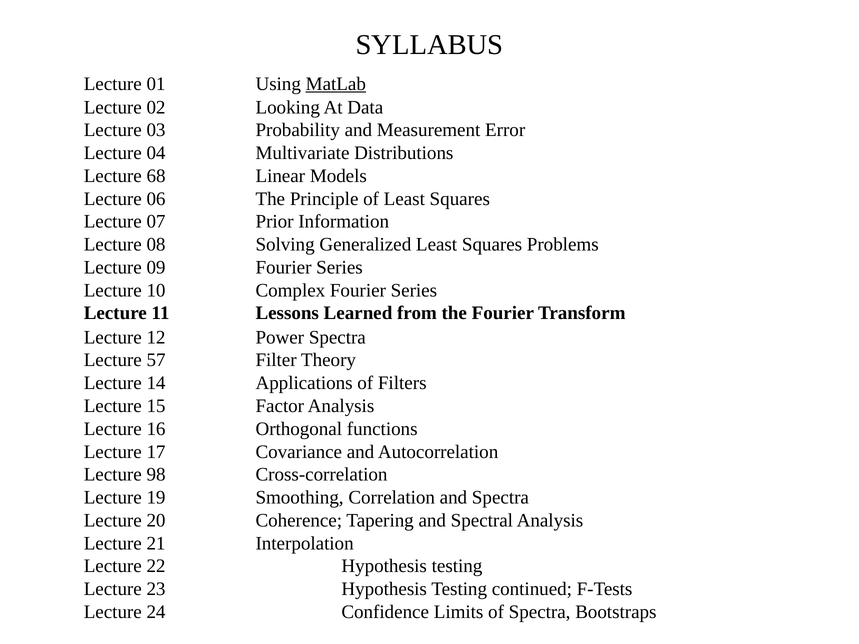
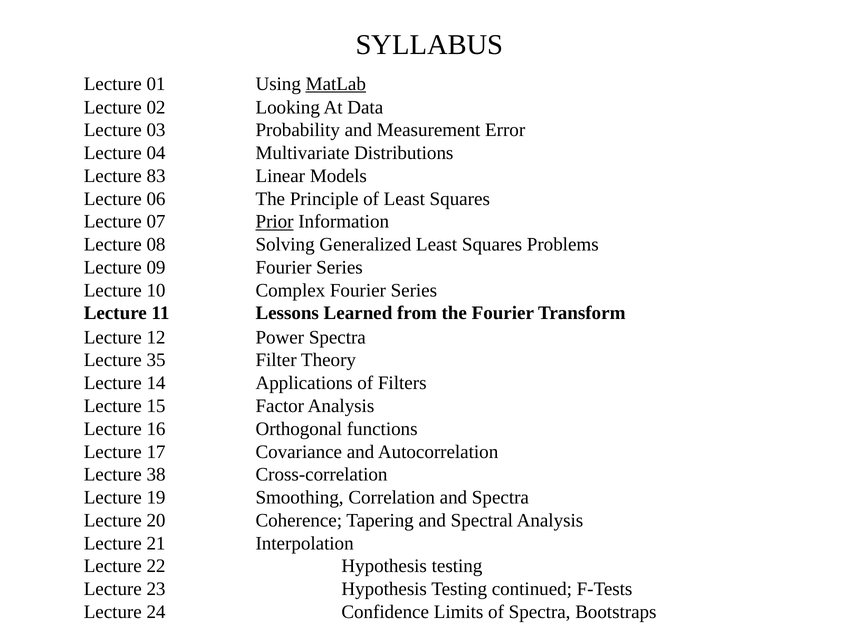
68: 68 -> 83 (156, 176)
Prior underline: none -> present (275, 222)
57: 57 -> 35 (156, 360)
98: 98 -> 38 (156, 475)
